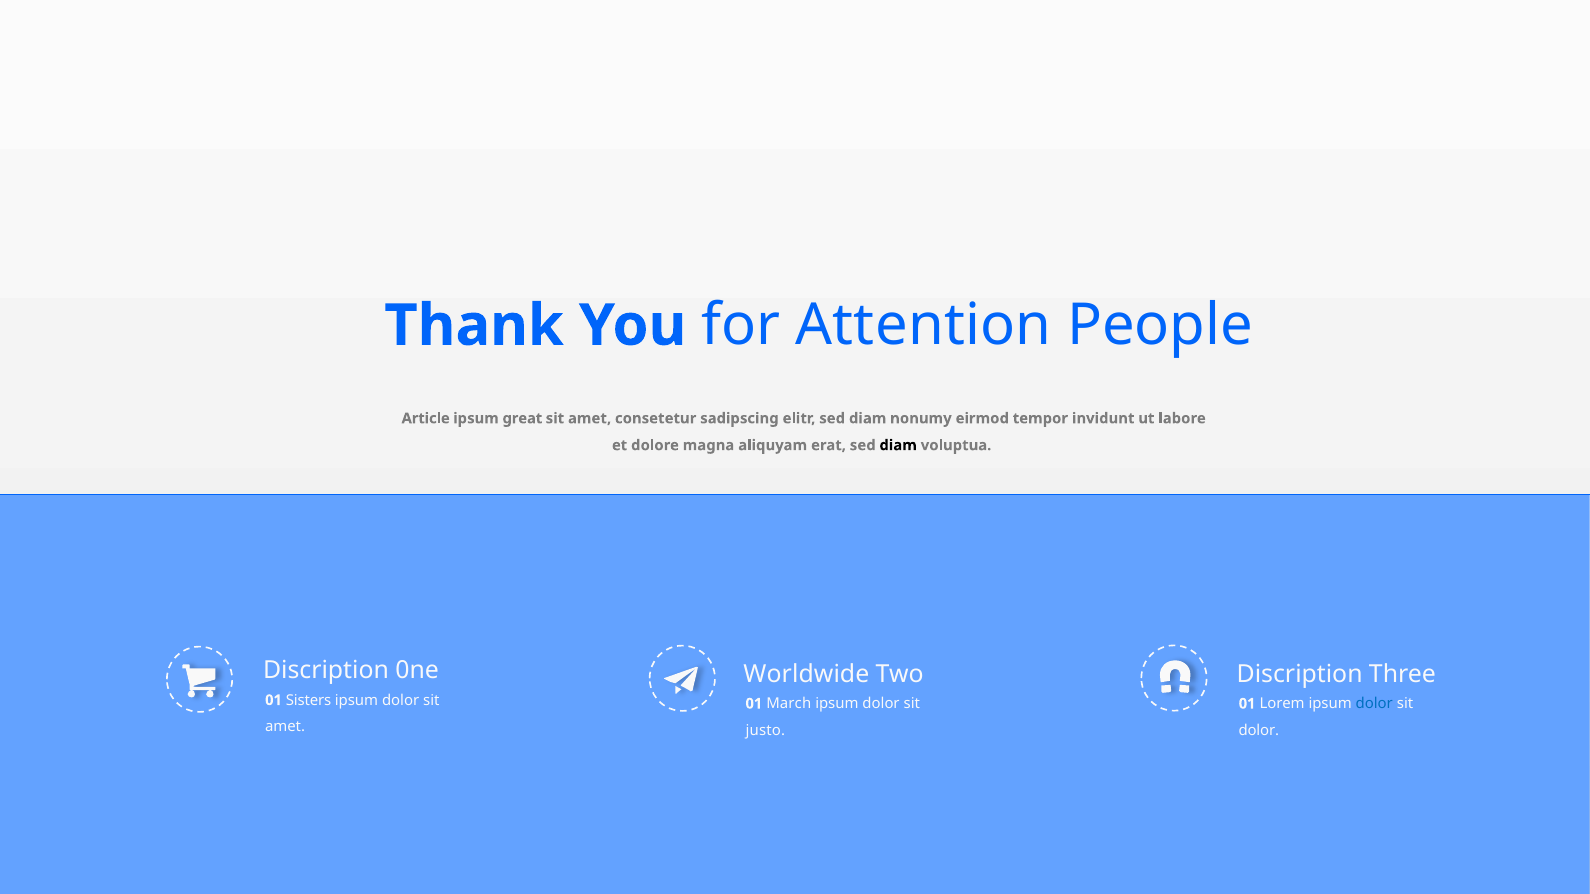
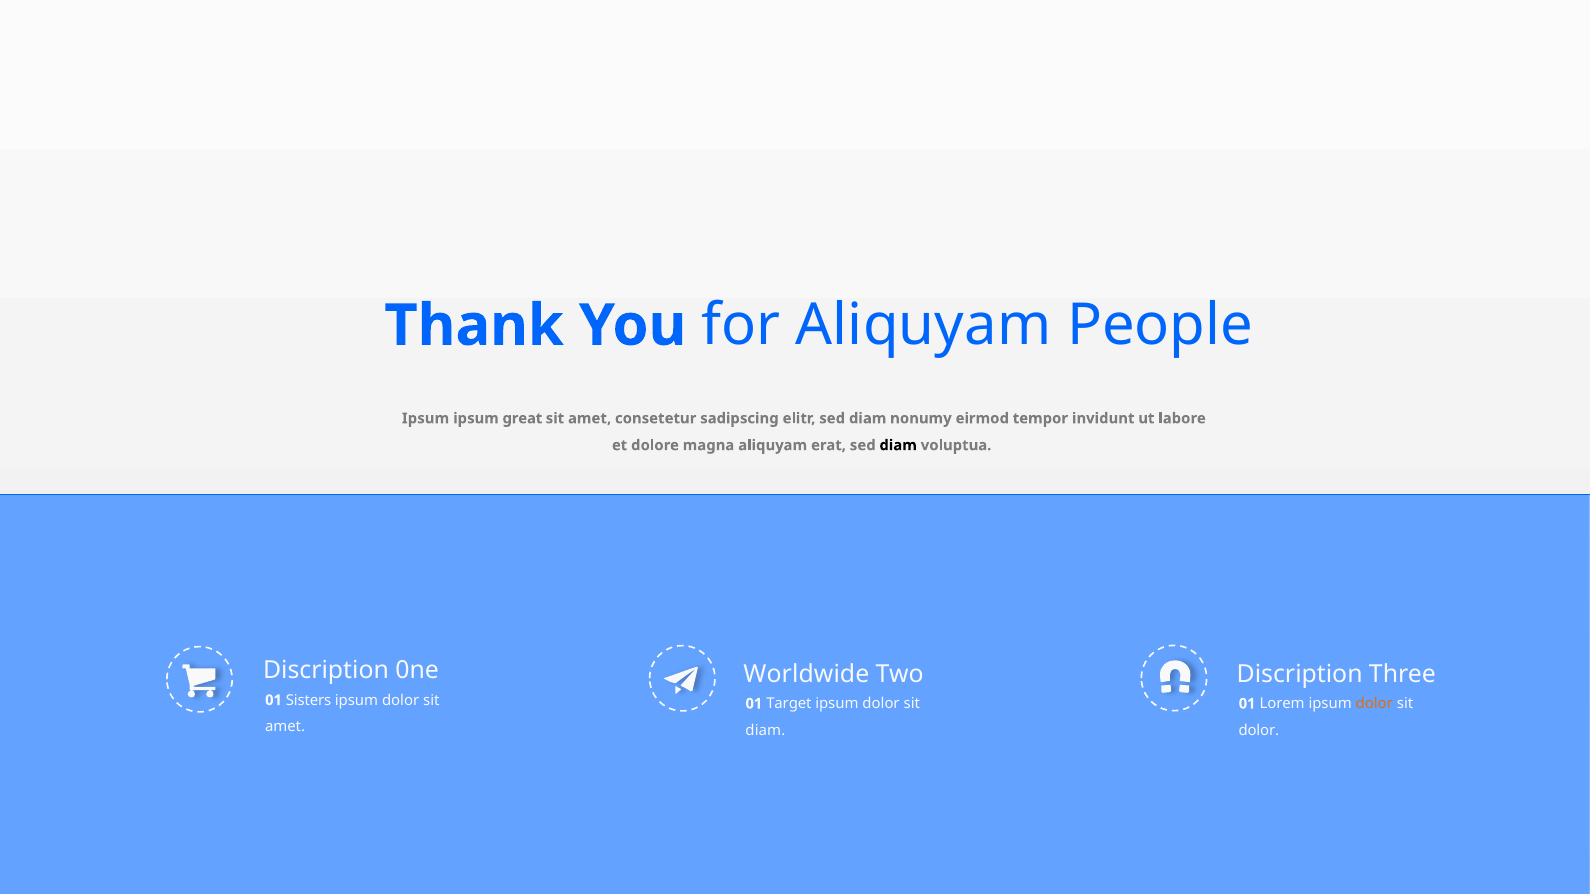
for Attention: Attention -> Aliquyam (924, 326)
Article: Article -> Ipsum (426, 419)
March: March -> Target (789, 704)
dolor colour: blue -> orange (1374, 704)
justo: justo -> diam (765, 731)
